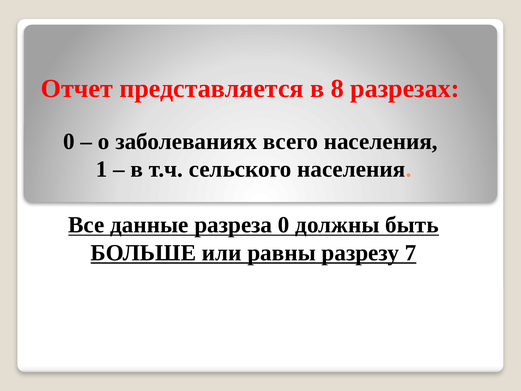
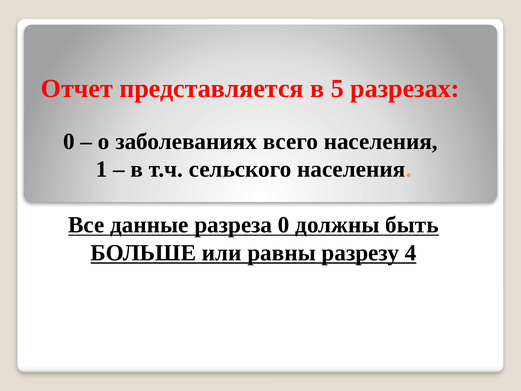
8: 8 -> 5 (337, 89)
7: 7 -> 4 (411, 253)
